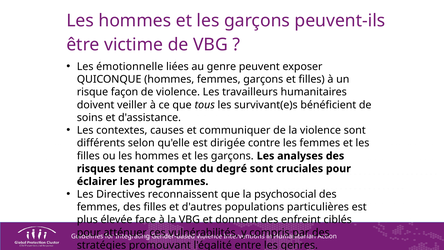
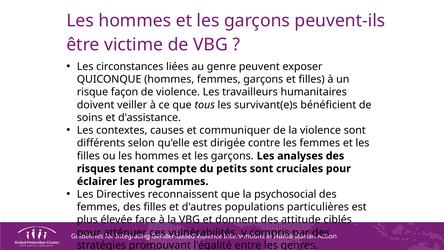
émotionnelle: émotionnelle -> circonstances (130, 66)
degré: degré -> petits (232, 169)
enfreint: enfreint -> attitude (301, 220)
